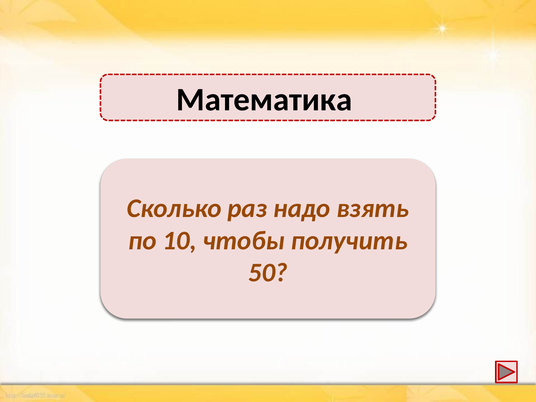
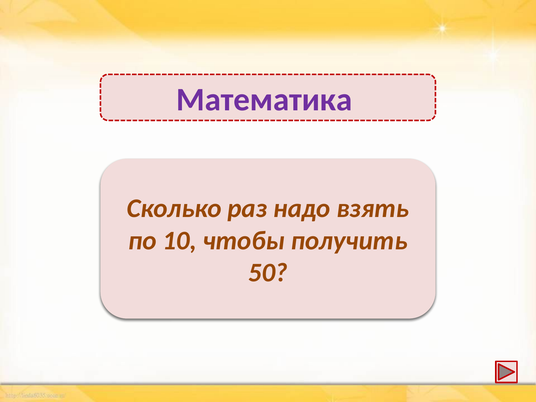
Математика colour: black -> purple (264, 100)
